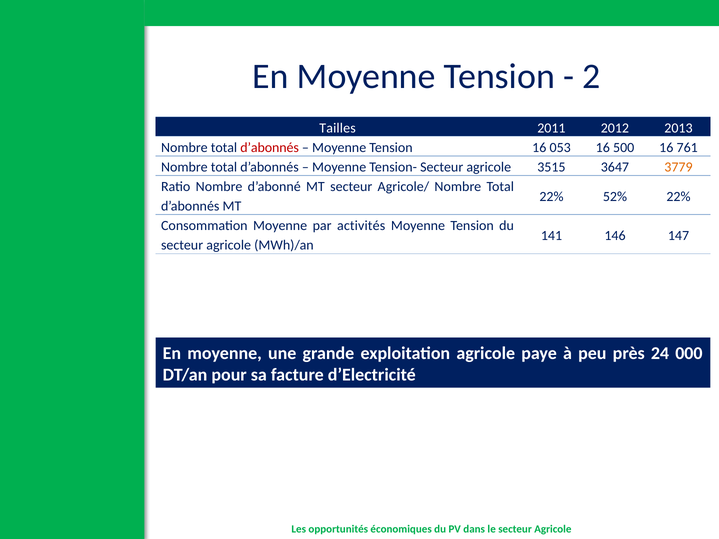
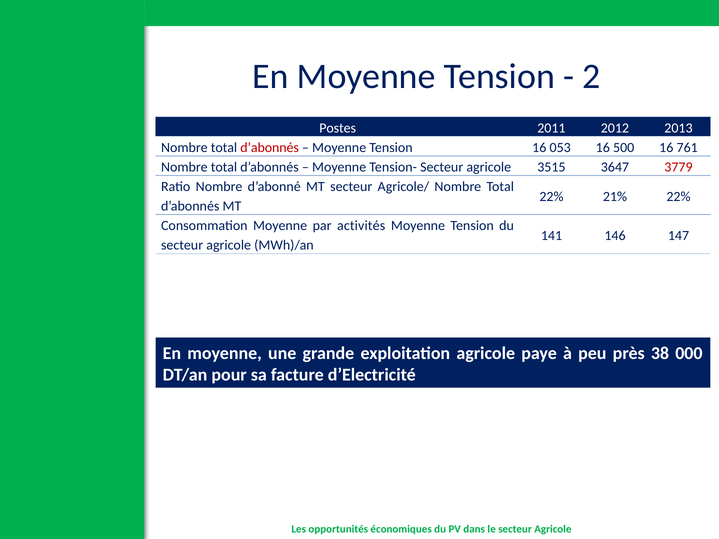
Tailles: Tailles -> Postes (338, 128)
3779 colour: orange -> red (678, 167)
52%: 52% -> 21% (615, 197)
24: 24 -> 38 (660, 353)
